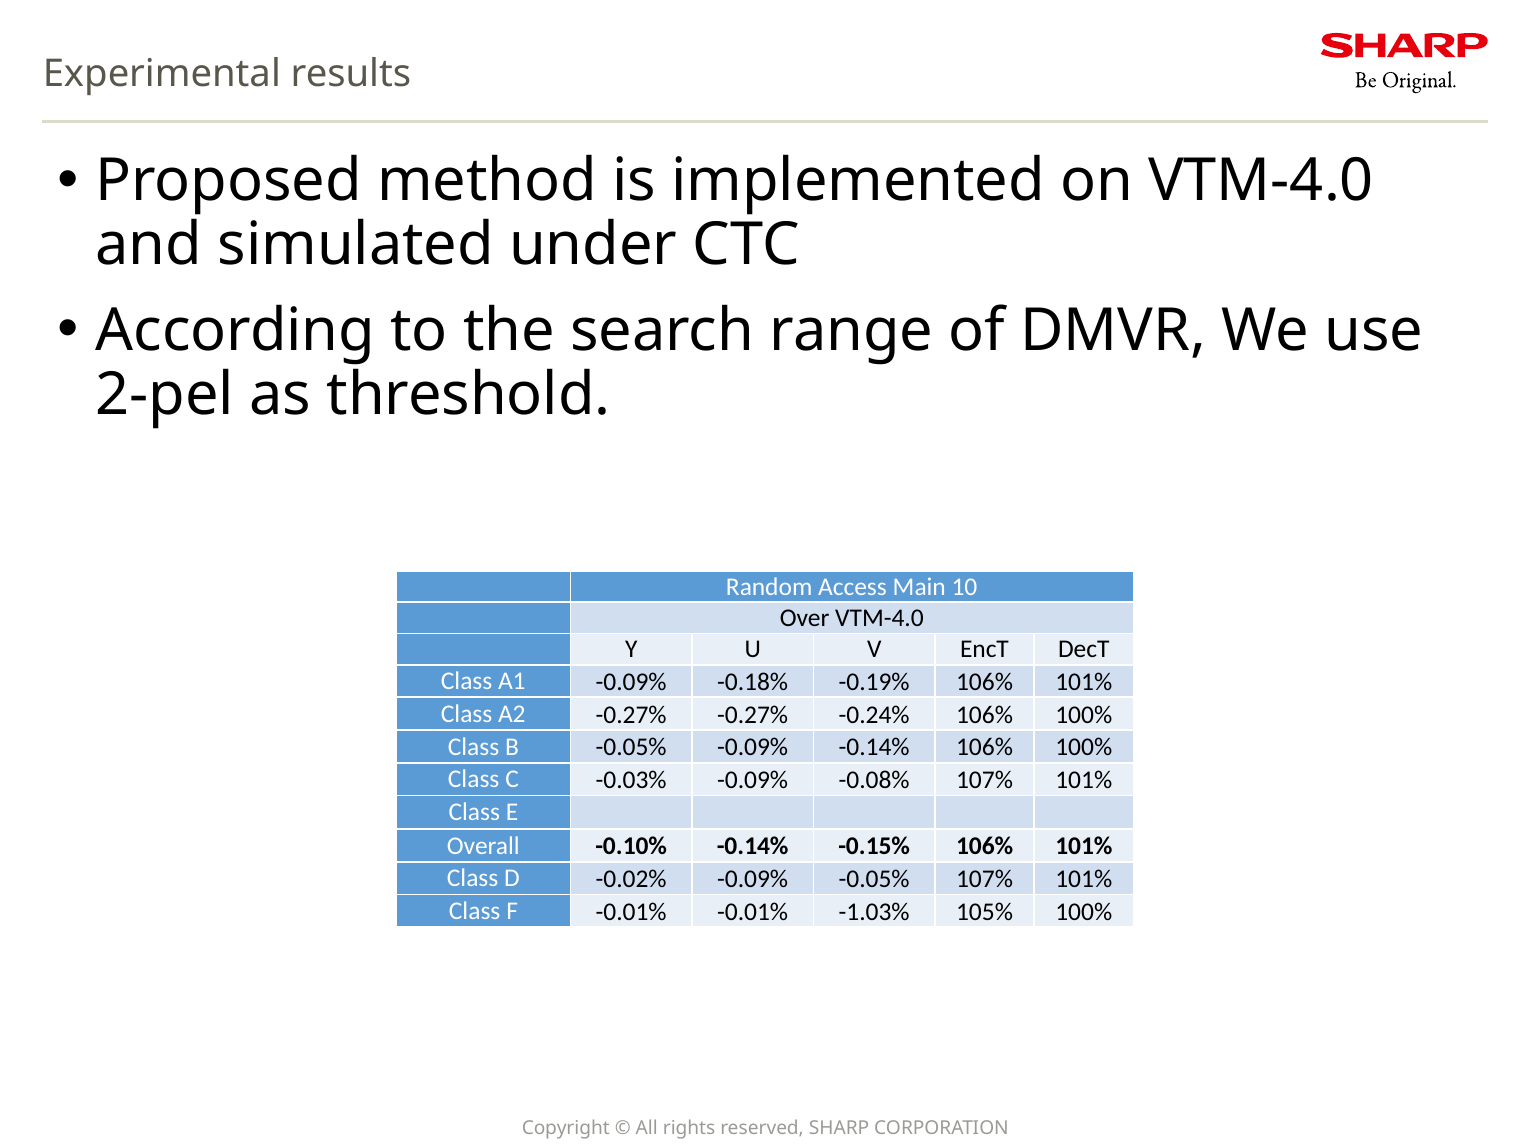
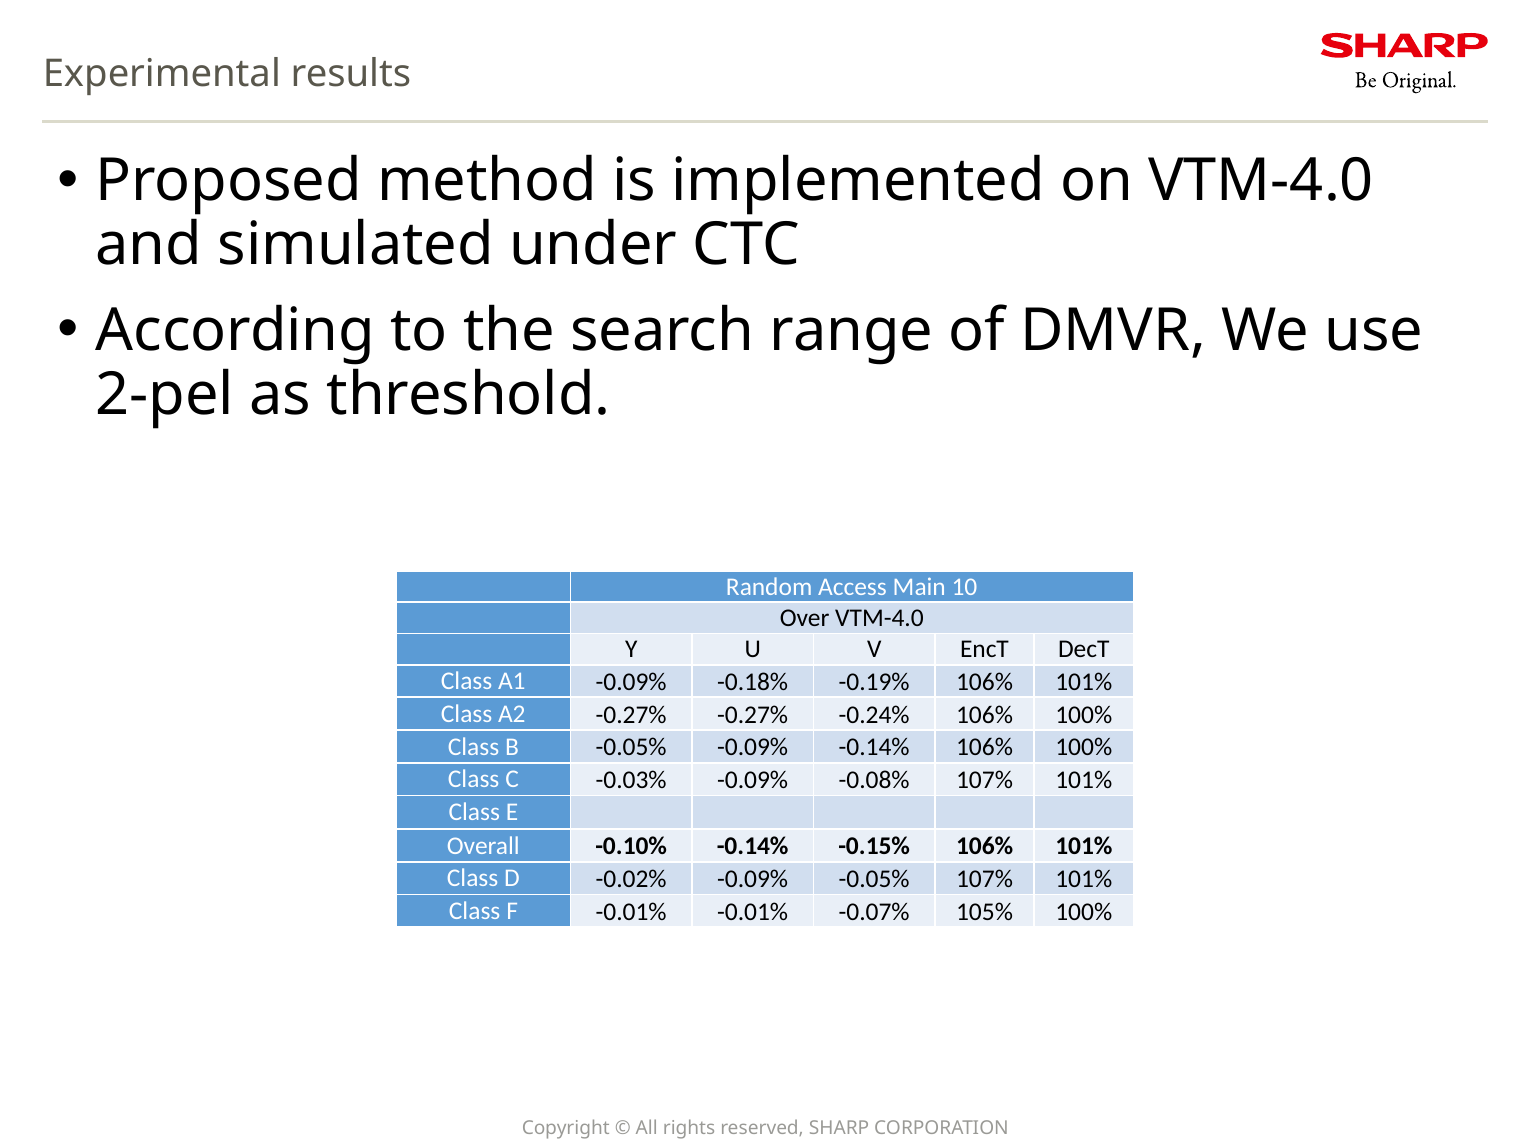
-1.03%: -1.03% -> -0.07% (874, 912)
